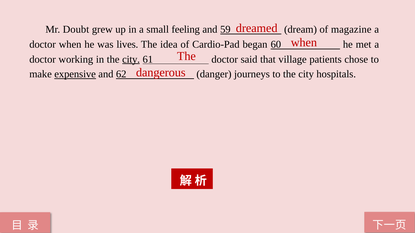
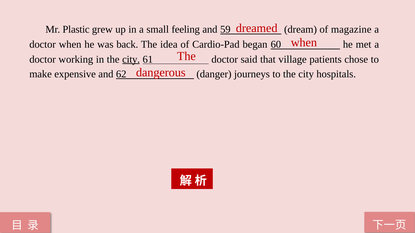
Doubt: Doubt -> Plastic (76, 30)
lives: lives -> back (127, 44)
expensive underline: present -> none (75, 74)
